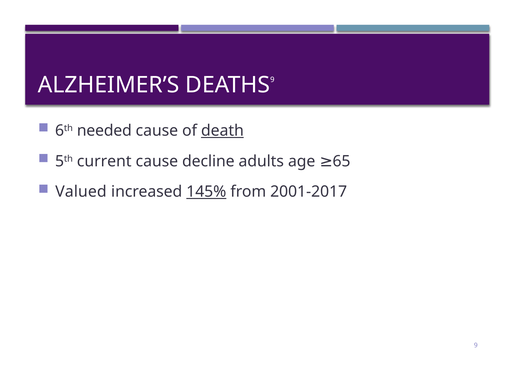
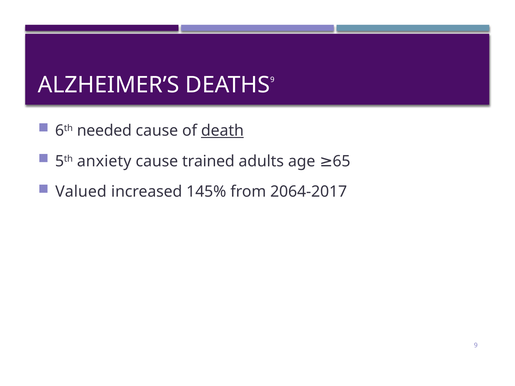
current: current -> anxiety (104, 161)
decline: decline -> trained (208, 161)
145% underline: present -> none (206, 192)
2001-2017: 2001-2017 -> 2064-2017 (309, 192)
